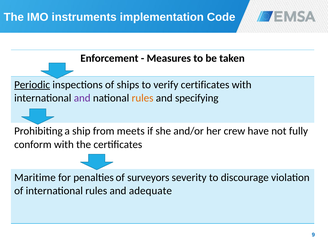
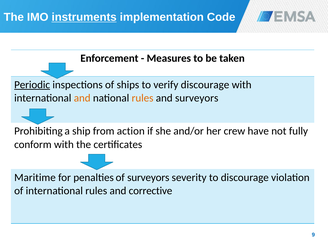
instruments underline: none -> present (84, 17)
verify certificates: certificates -> discourage (205, 85)
and colour: purple -> orange (82, 98)
and specifying: specifying -> surveyors (197, 98)
meets: meets -> action (131, 131)
adequate: adequate -> corrective (151, 191)
